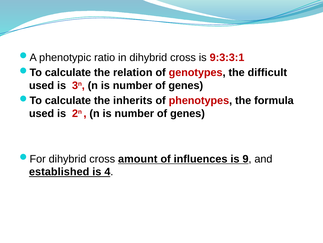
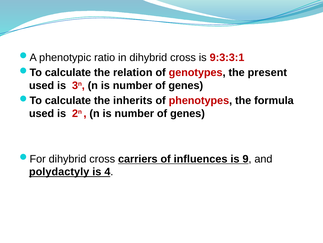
difficult: difficult -> present (267, 72)
amount: amount -> carriers (138, 158)
established: established -> polydactyly (59, 171)
